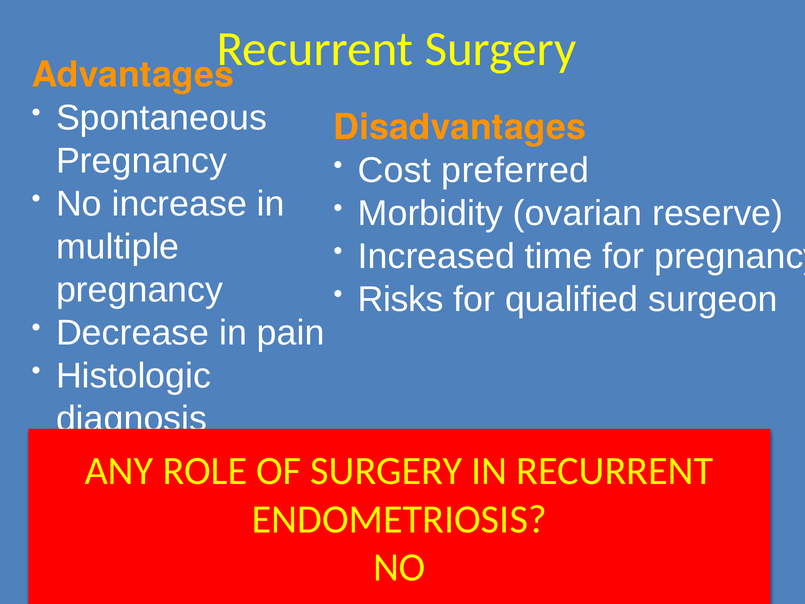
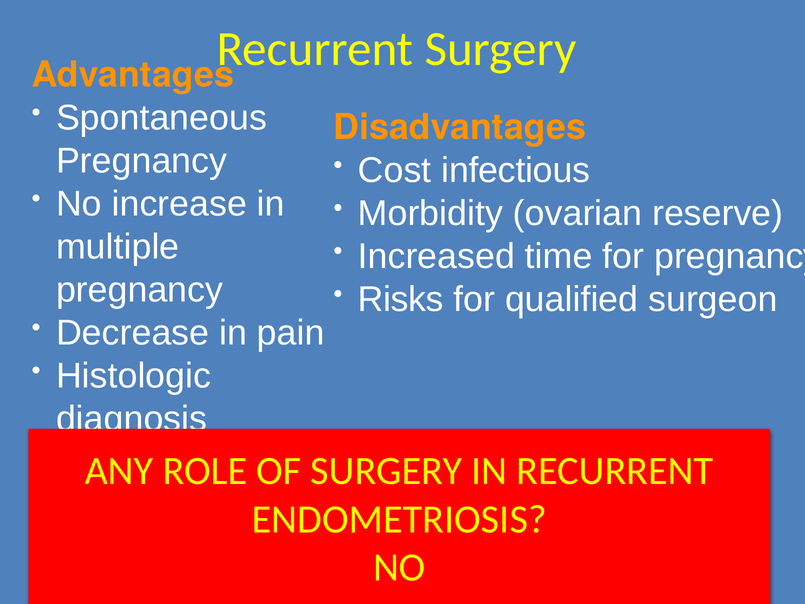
preferred: preferred -> infectious (516, 170)
